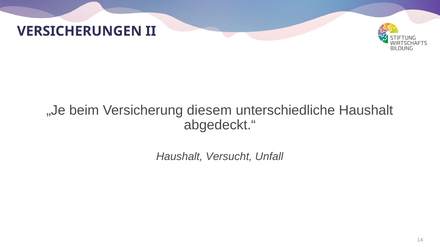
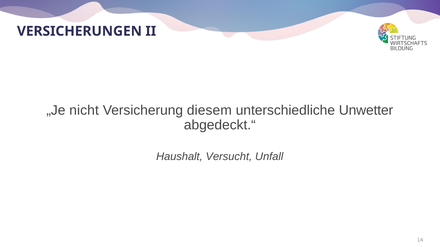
beim: beim -> nicht (84, 110)
unterschiedliche Haushalt: Haushalt -> Unwetter (366, 110)
